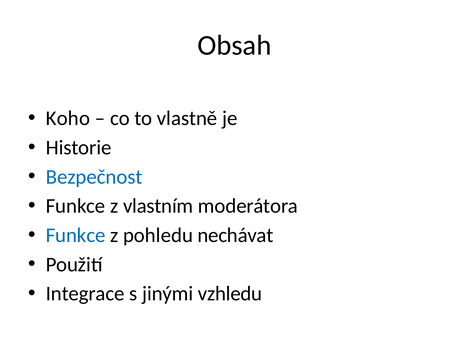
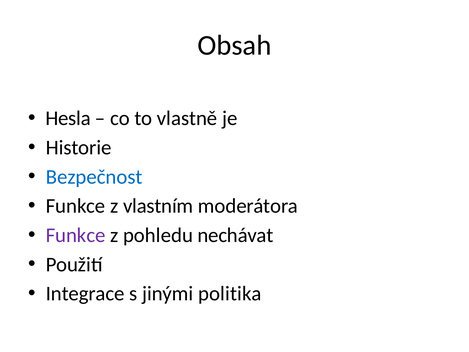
Koho: Koho -> Hesla (68, 118)
Funkce colour: blue -> purple (76, 235)
vzhledu: vzhledu -> politika (230, 293)
